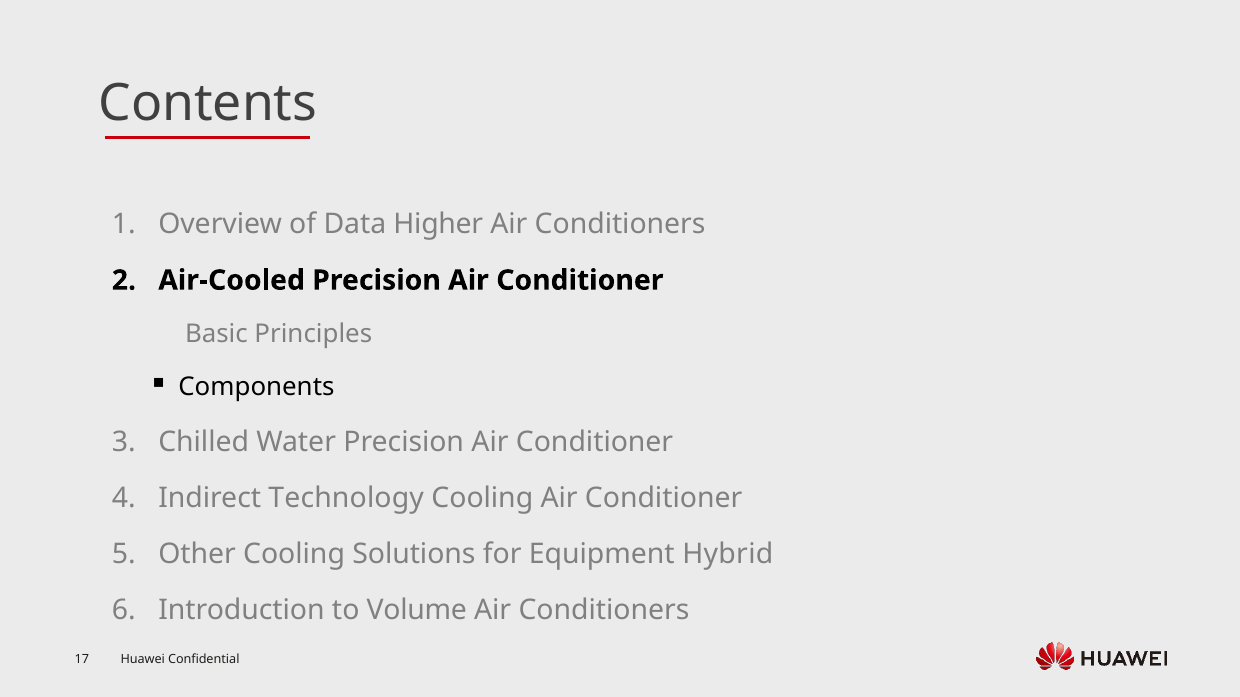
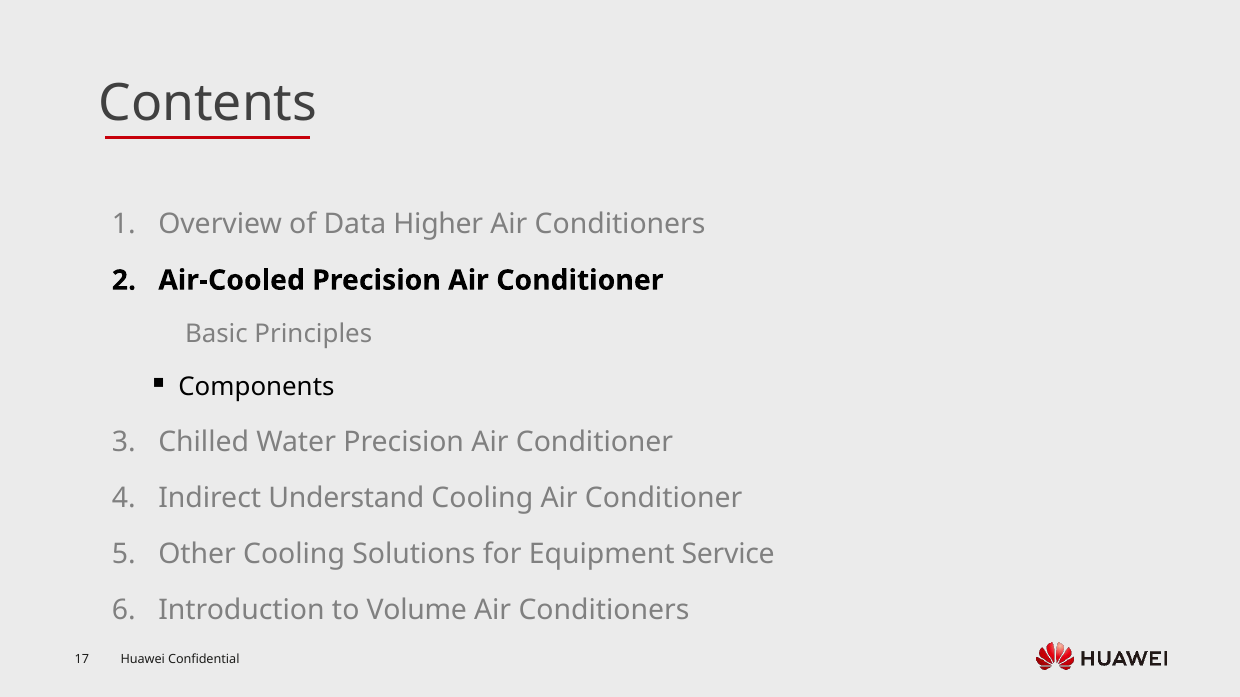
Technology: Technology -> Understand (346, 498)
Hybrid: Hybrid -> Service (728, 555)
